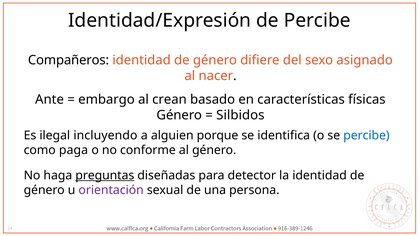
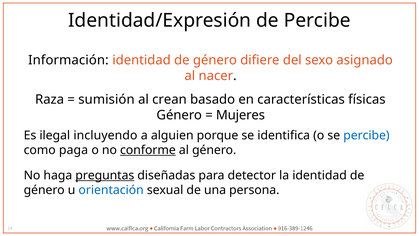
Compañeros: Compañeros -> Información (68, 60)
Ante: Ante -> Raza (50, 99)
embargo: embargo -> sumisión (106, 99)
Silbidos: Silbidos -> Mujeres (240, 115)
conforme underline: none -> present (148, 150)
orientación colour: purple -> blue (111, 190)
